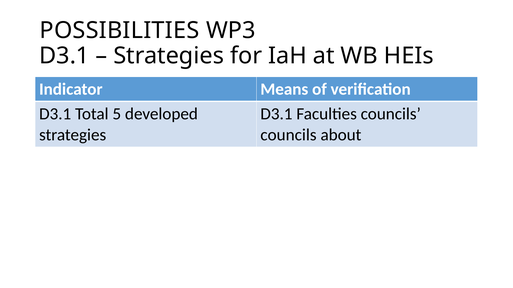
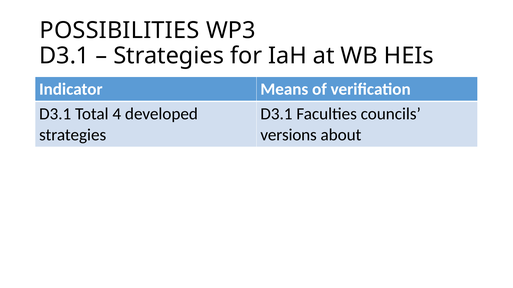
5: 5 -> 4 (117, 114)
councils: councils -> versions (289, 135)
